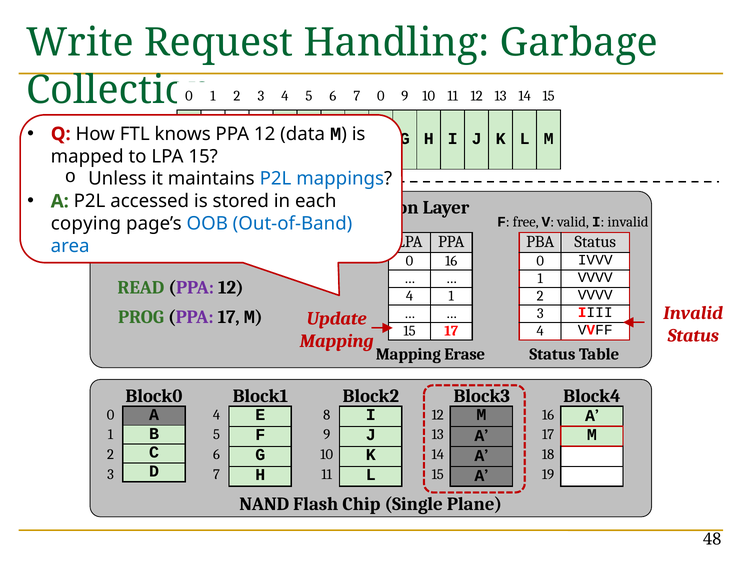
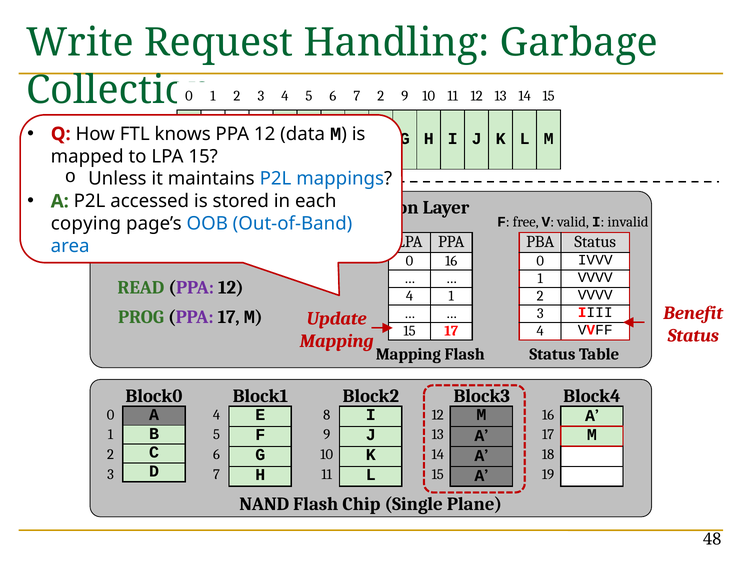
0: 0 -> 2 (381, 96)
M Invalid: Invalid -> Benefit (693, 313)
Mapping Erase: Erase -> Flash (465, 354)
